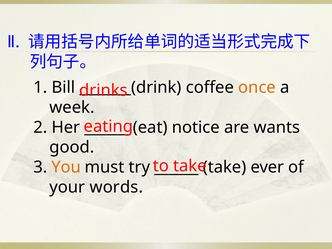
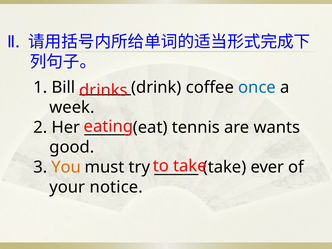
once colour: orange -> blue (257, 87)
notice: notice -> tennis (196, 127)
words: words -> notice (116, 187)
